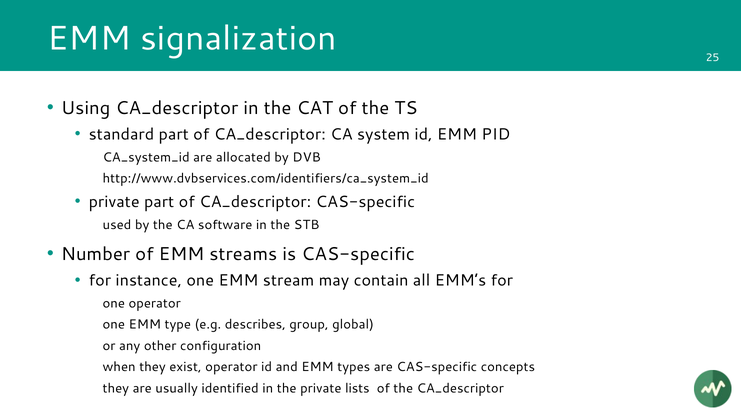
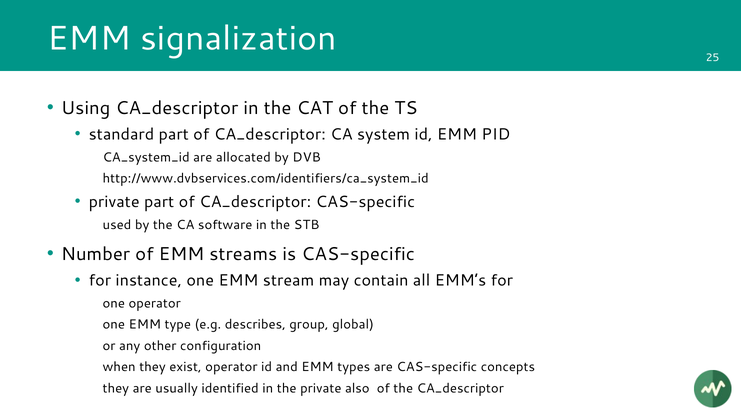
lists: lists -> also (357, 388)
